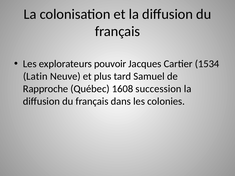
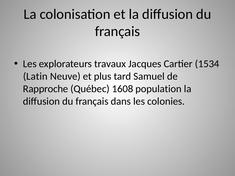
pouvoir: pouvoir -> travaux (110, 64)
succession: succession -> population (159, 89)
